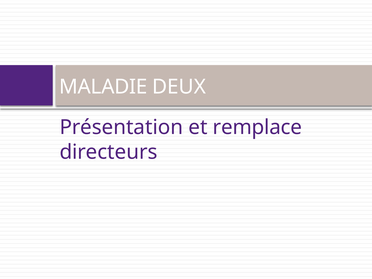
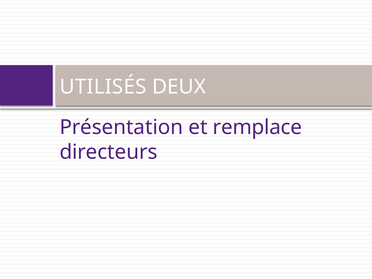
MALADIE: MALADIE -> UTILISÉS (103, 87)
